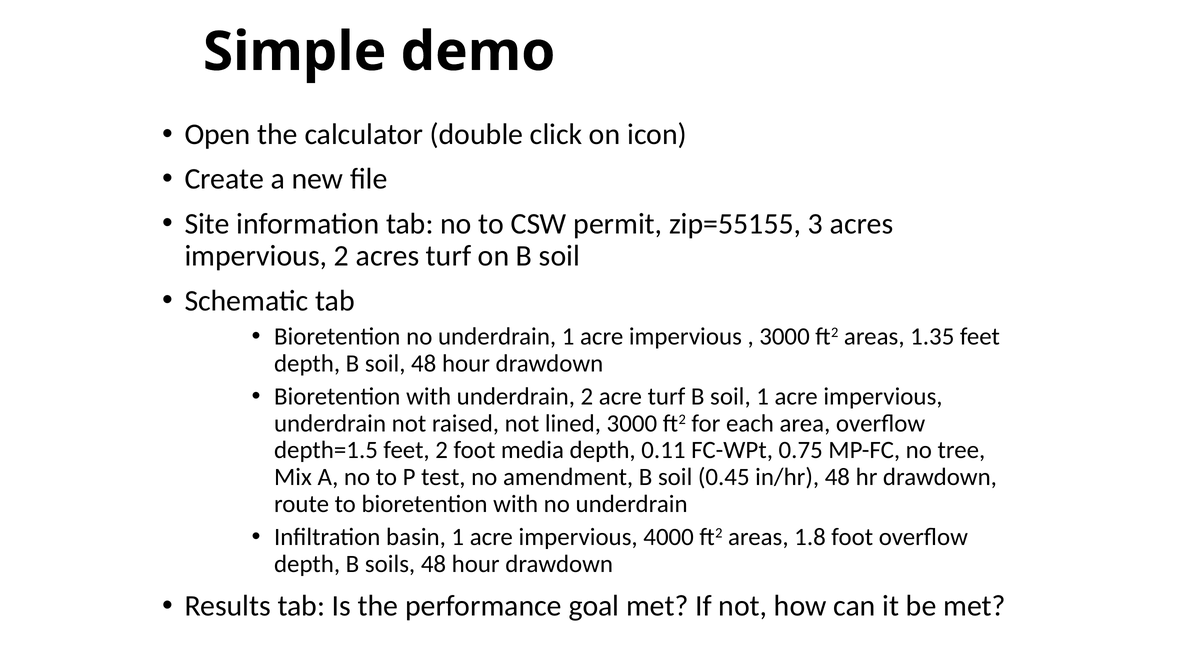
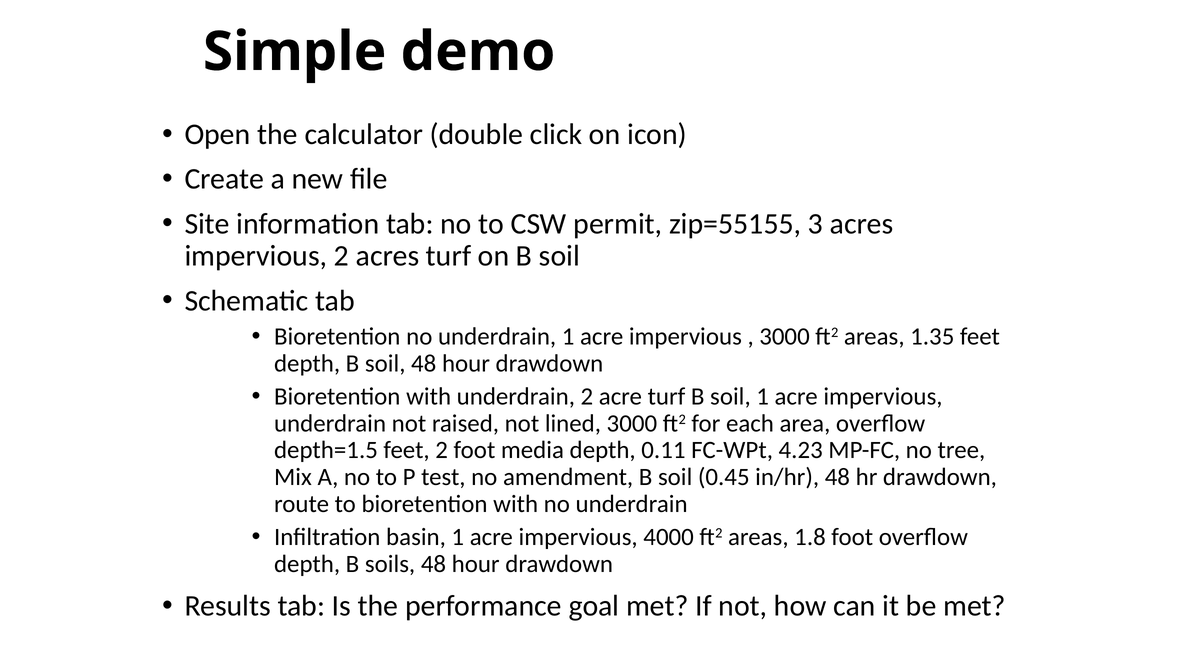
0.75: 0.75 -> 4.23 (801, 450)
